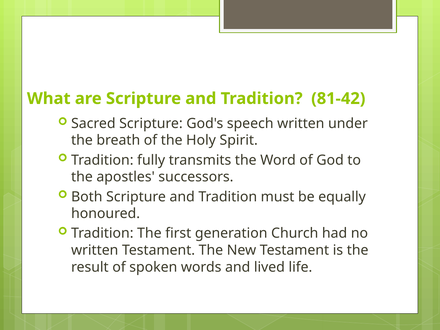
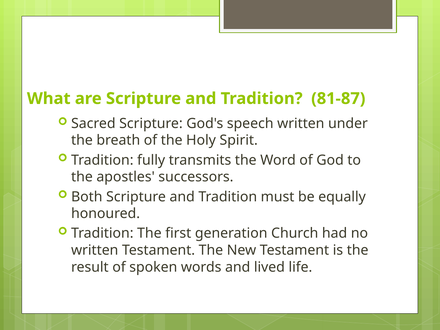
81-42: 81-42 -> 81-87 (338, 99)
